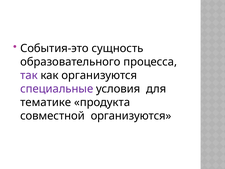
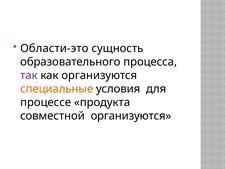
События-это: События-это -> Области-это (54, 48)
специальные colour: purple -> orange (57, 89)
тематике: тематике -> процессе (46, 102)
